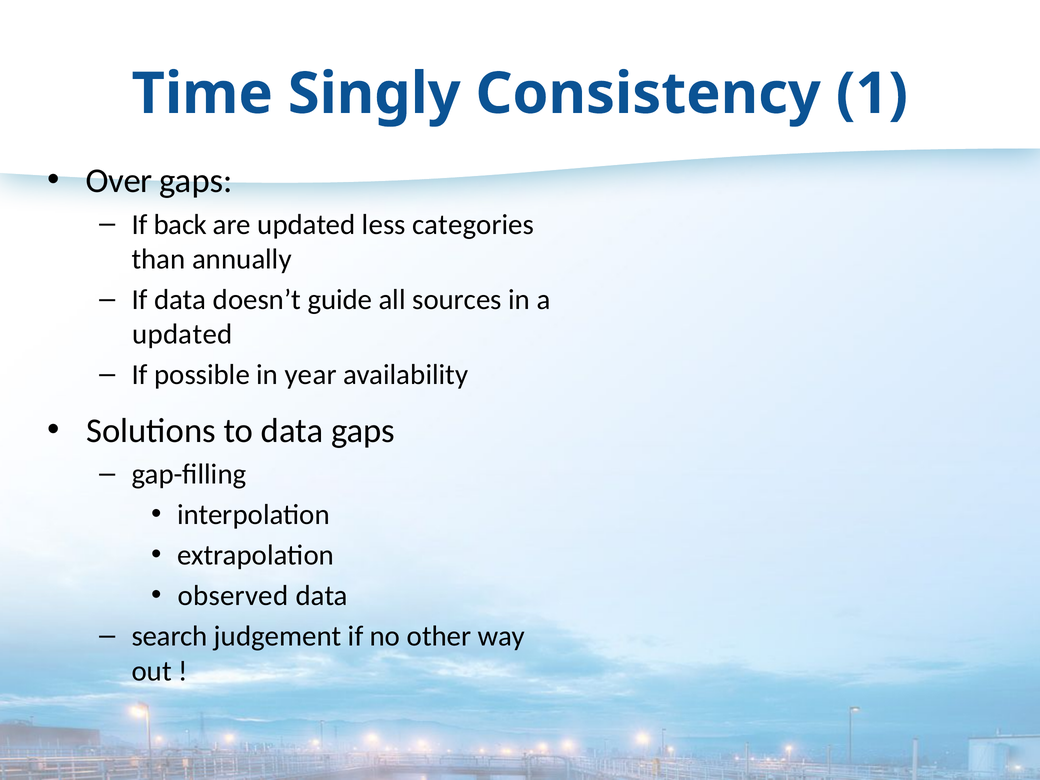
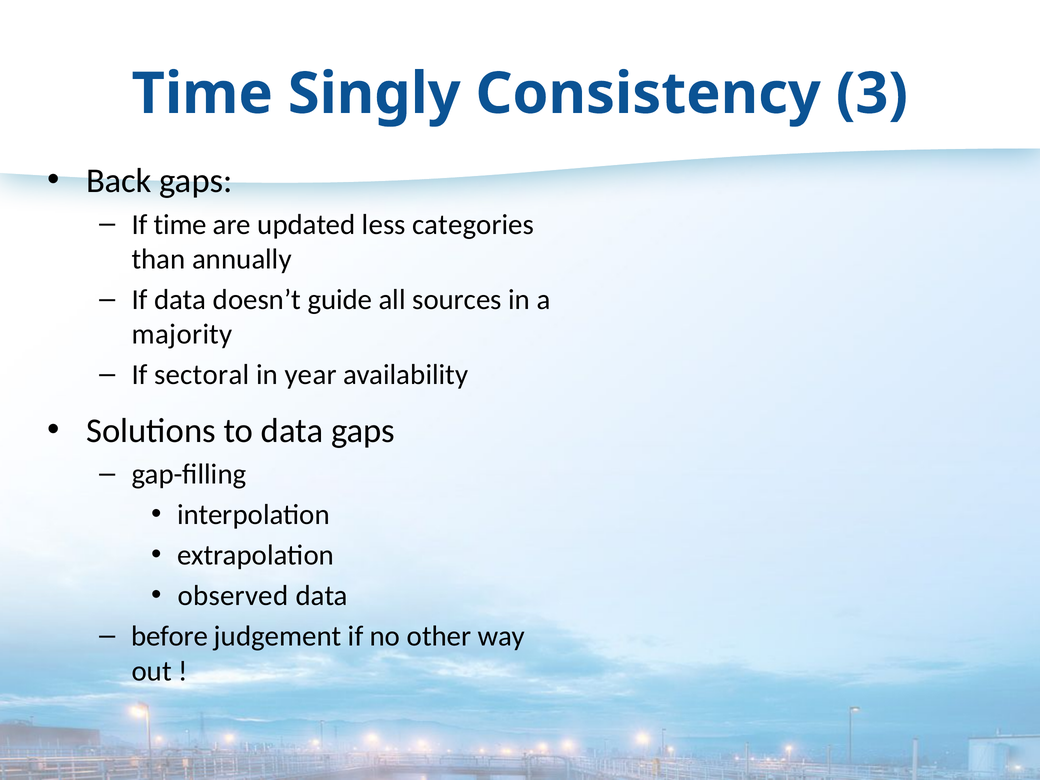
1: 1 -> 3 (872, 94)
Over: Over -> Back (119, 181)
If back: back -> time (180, 224)
updated: updated -> majority (182, 334)
possible: possible -> sectoral (202, 375)
search: search -> before (170, 636)
